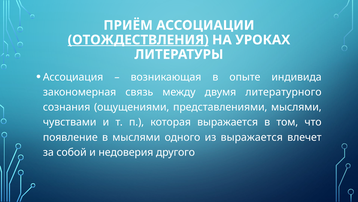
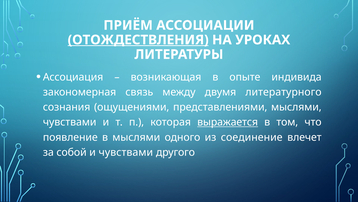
выражается underline: none -> present (228, 122)
из выражается: выражается -> соединение (252, 137)
и недоверия: недоверия -> чувствами (126, 152)
